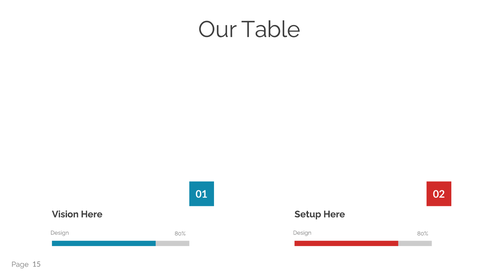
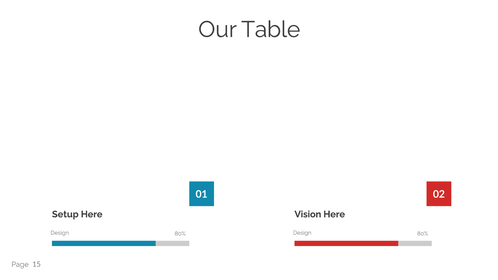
Vision: Vision -> Setup (65, 214)
Setup: Setup -> Vision (308, 214)
